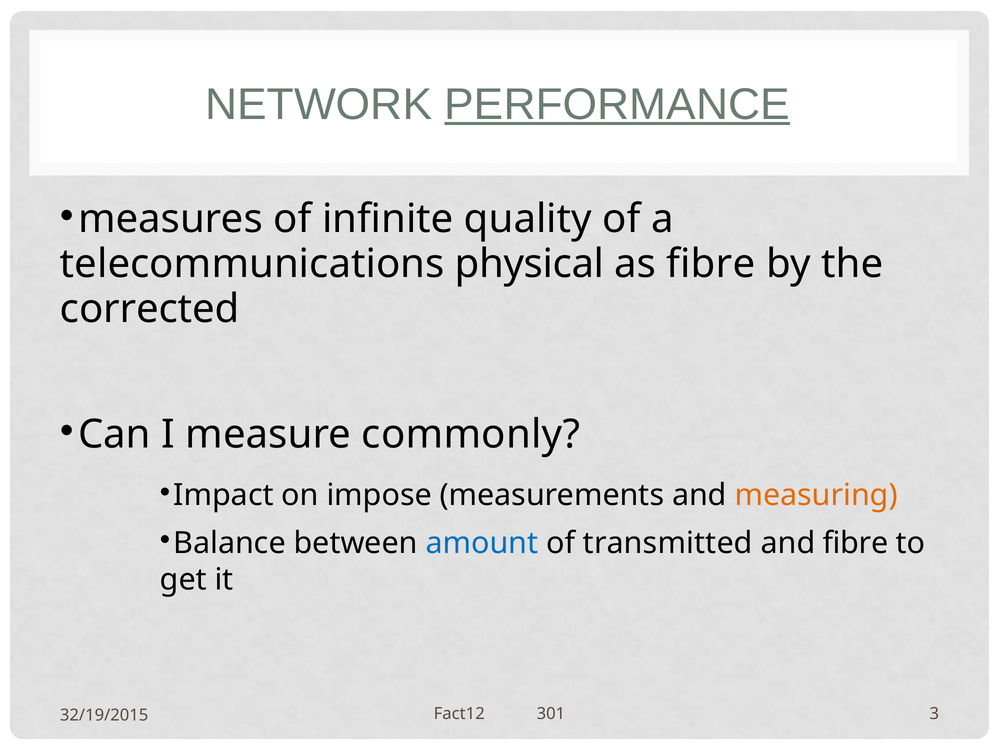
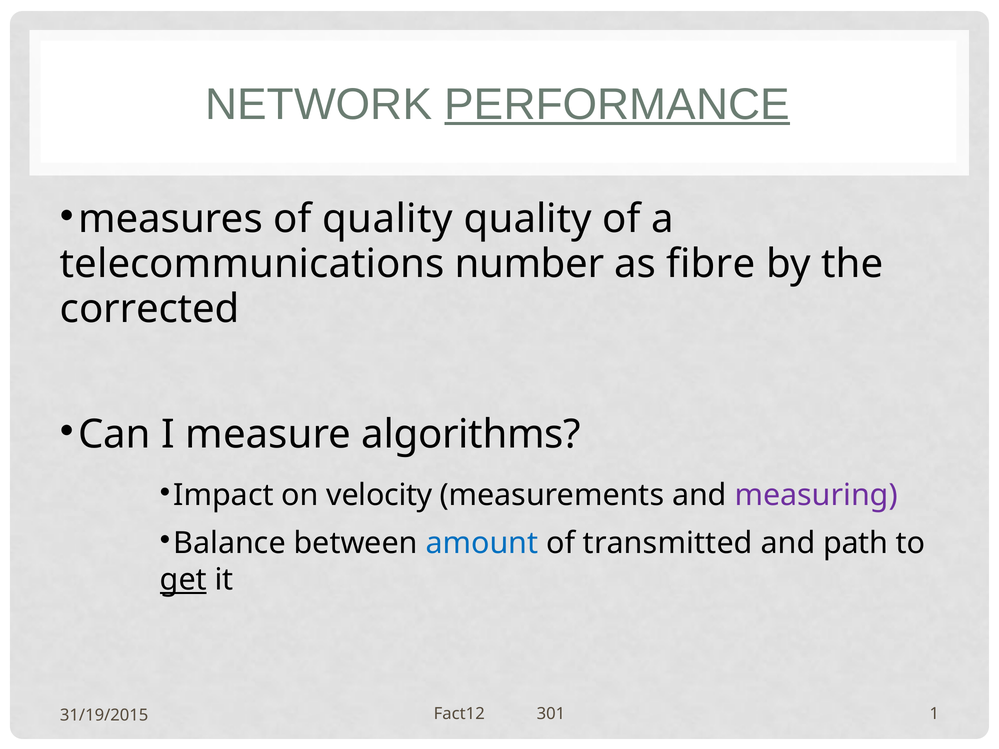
of infinite: infinite -> quality (388, 219)
physical: physical -> number (529, 264)
commonly: commonly -> algorithms (471, 435)
impose: impose -> velocity (379, 496)
measuring colour: orange -> purple (816, 496)
and fibre: fibre -> path (856, 543)
get underline: none -> present (183, 580)
3: 3 -> 1 (934, 714)
32/19/2015: 32/19/2015 -> 31/19/2015 (104, 716)
